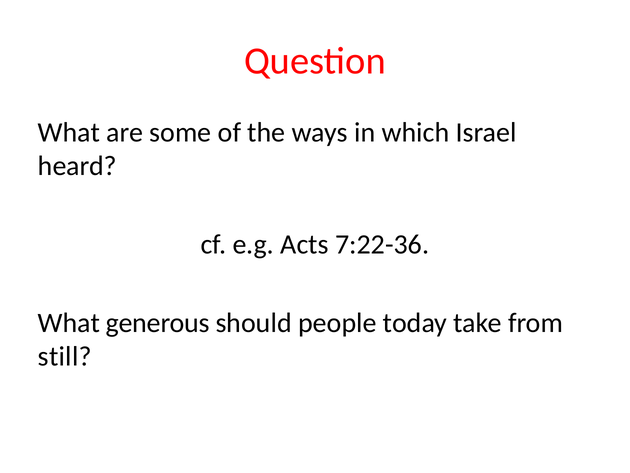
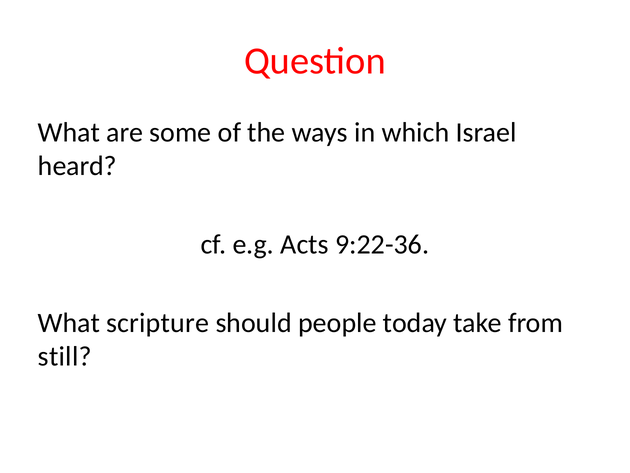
7:22-36: 7:22-36 -> 9:22-36 (382, 244)
generous: generous -> scripture (158, 323)
